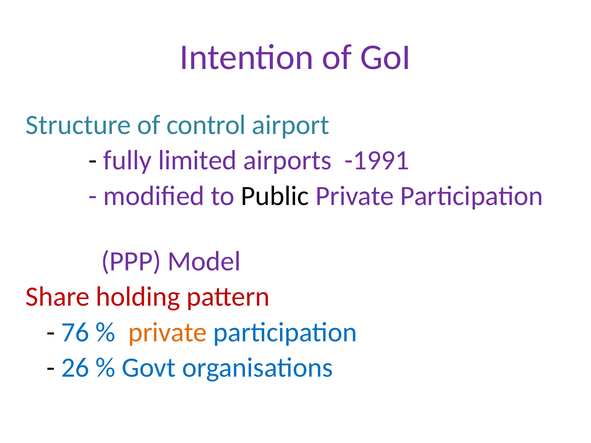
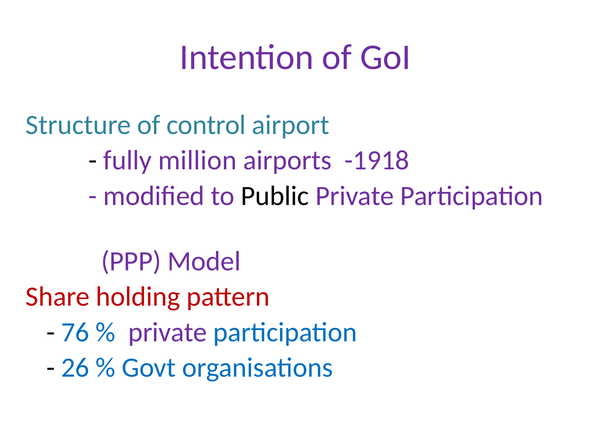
limited: limited -> million (197, 161)
-1991: -1991 -> -1918 (377, 161)
private colour: orange -> purple (168, 332)
